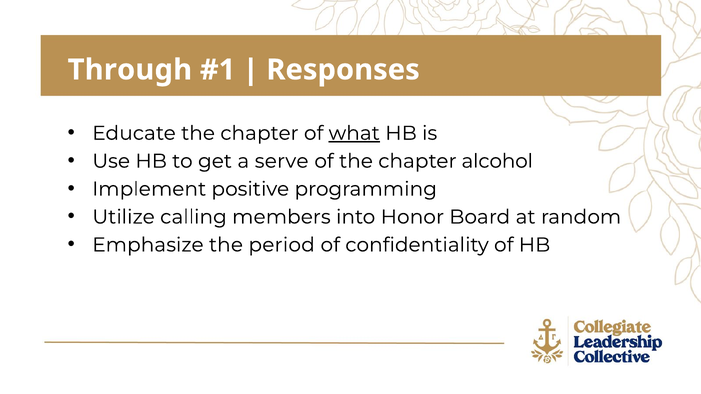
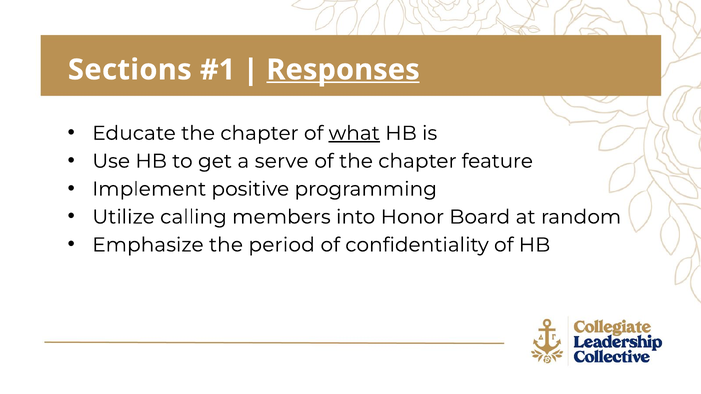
Through: Through -> Sections (130, 70)
Responses underline: none -> present (343, 70)
alcohol: alcohol -> feature (497, 161)
